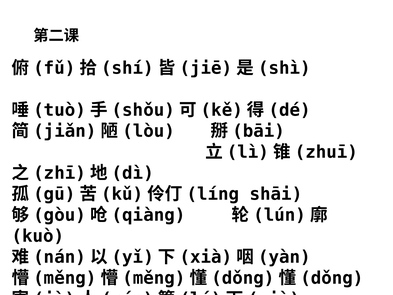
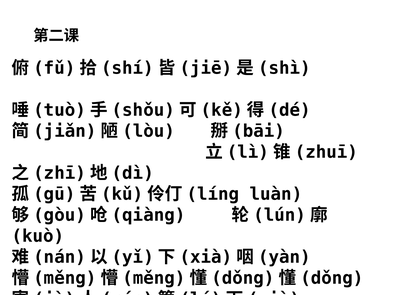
shāi: shāi -> luàn (276, 194)
